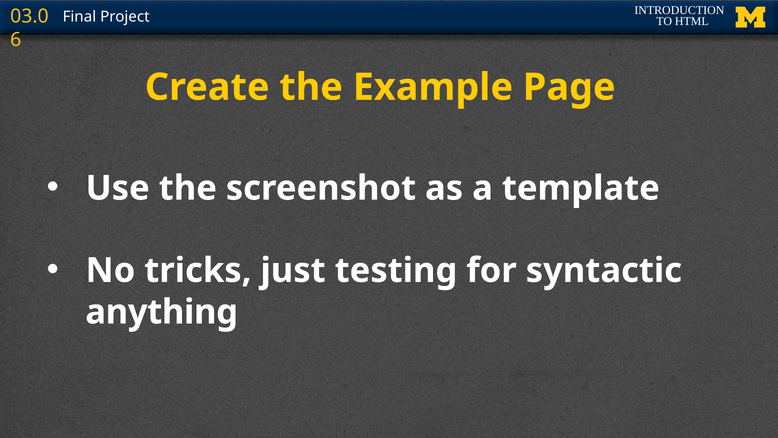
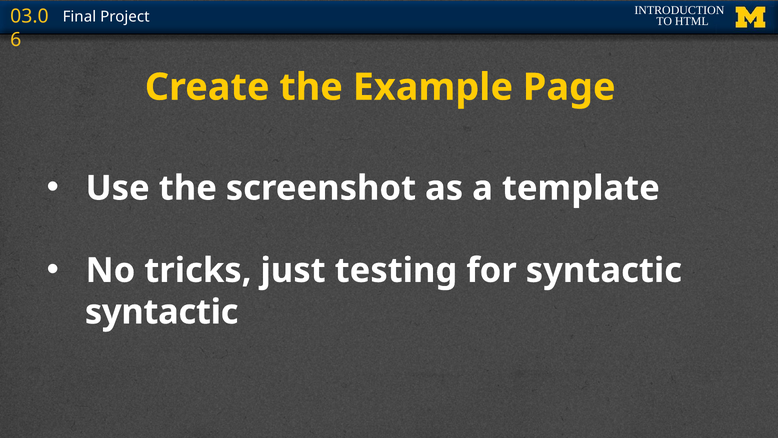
anything: anything -> syntactic (162, 312)
